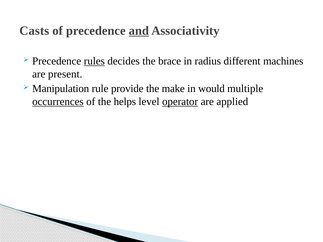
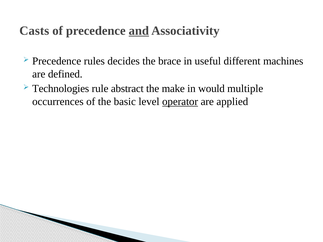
rules underline: present -> none (94, 61)
radius: radius -> useful (208, 61)
present: present -> defined (65, 74)
Manipulation: Manipulation -> Technologies (61, 89)
provide: provide -> abstract (127, 89)
occurrences underline: present -> none (58, 102)
helps: helps -> basic (125, 102)
